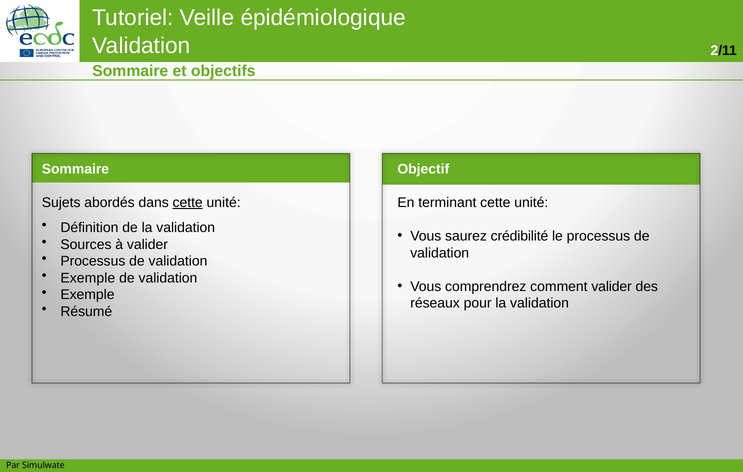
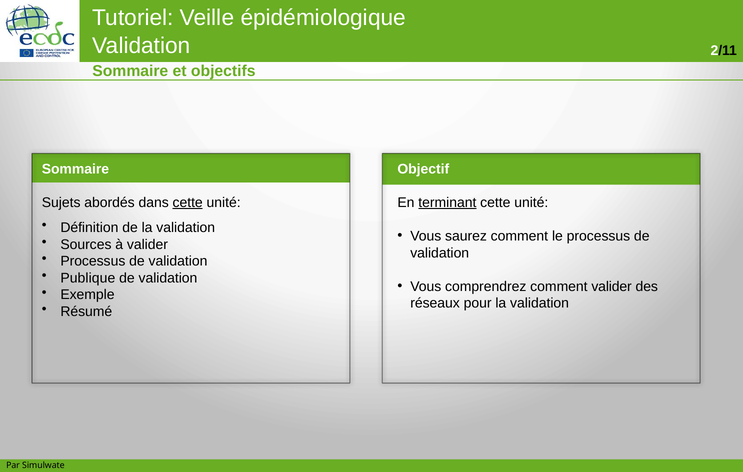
terminant underline: none -> present (447, 203)
saurez crédibilité: crédibilité -> comment (519, 236)
Exemple: Exemple -> Publique (88, 278)
